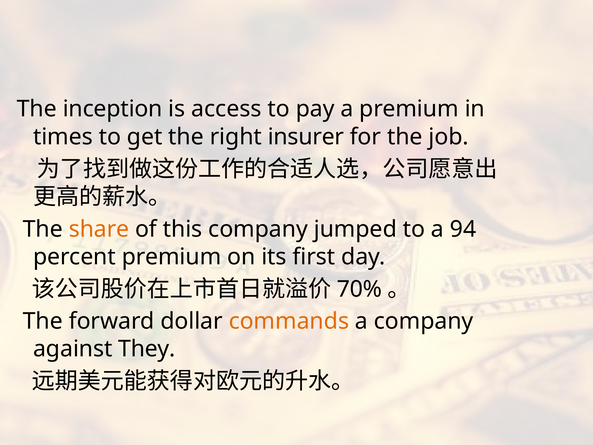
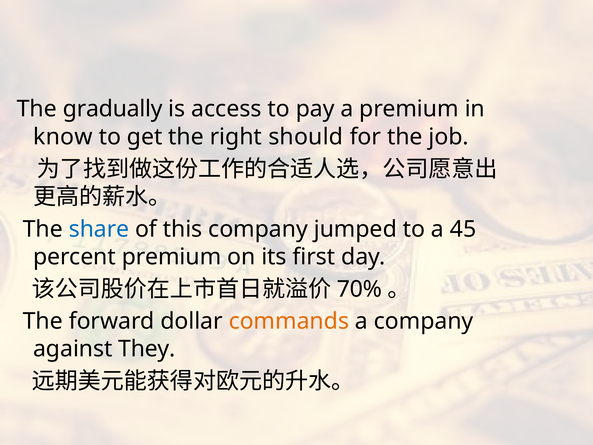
inception: inception -> gradually (113, 109)
times: times -> know (63, 137)
insurer: insurer -> should (306, 137)
share colour: orange -> blue (99, 229)
94: 94 -> 45 (463, 229)
